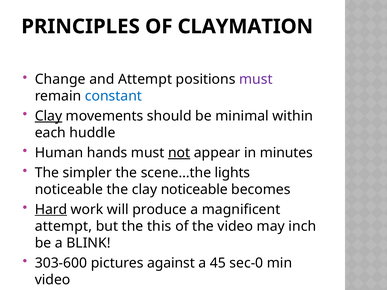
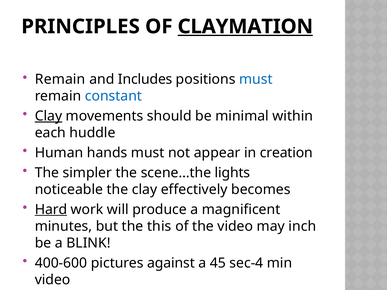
CLAYMATION underline: none -> present (245, 27)
Change: Change -> Remain (60, 79)
and Attempt: Attempt -> Includes (145, 79)
must colour: purple -> blue (256, 79)
not underline: present -> none (179, 153)
minutes: minutes -> creation (286, 153)
clay noticeable: noticeable -> effectively (194, 190)
attempt: attempt -> minutes (63, 226)
303-600: 303-600 -> 400-600 (61, 263)
sec-0: sec-0 -> sec-4 (246, 263)
